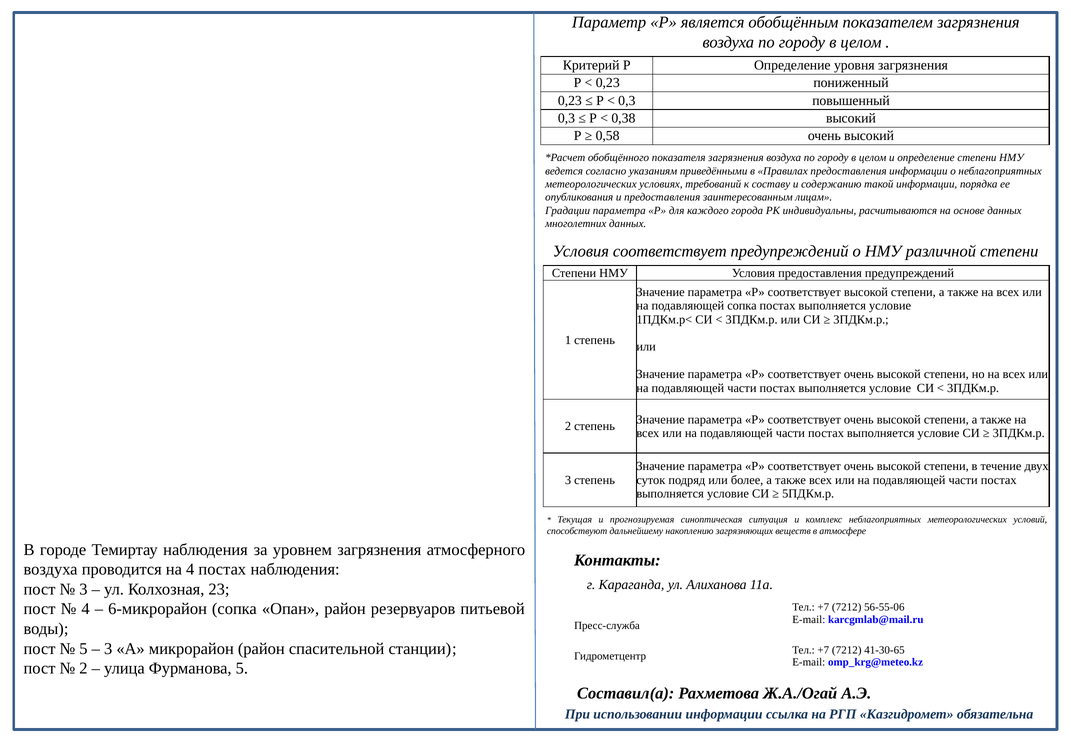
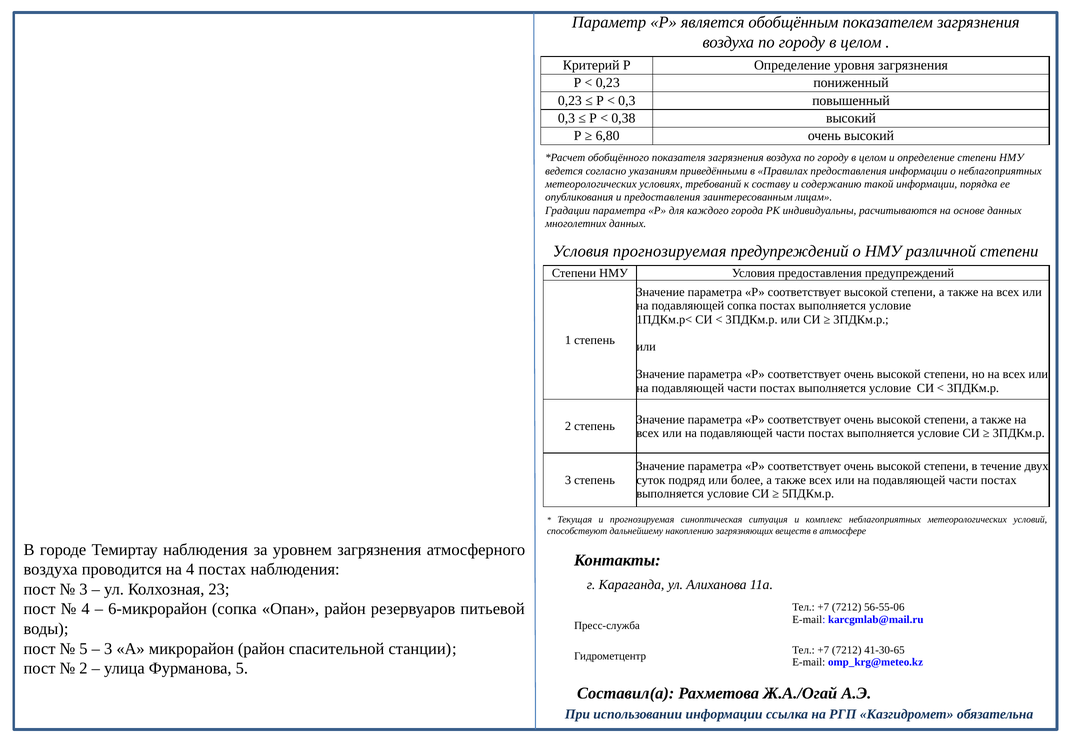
0,58: 0,58 -> 6,80 (608, 136)
Условия соответствует: соответствует -> прогнозируемая (670, 251)
